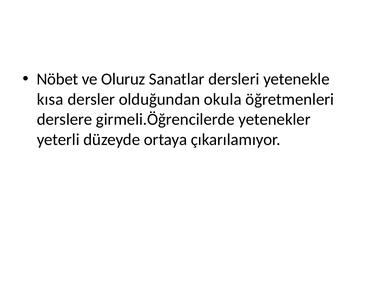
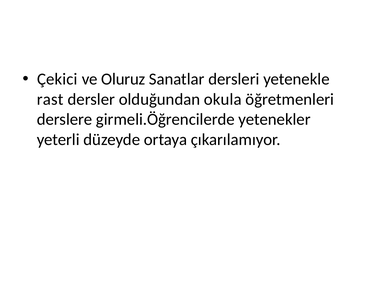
Nöbet: Nöbet -> Çekici (57, 79)
kısa: kısa -> rast (50, 99)
